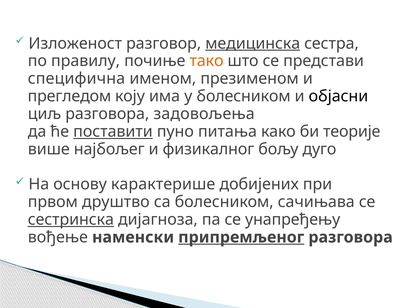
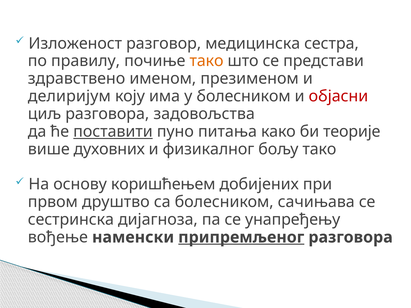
медицинска underline: present -> none (253, 43)
специфична: специфична -> здравствено (77, 79)
прегледом: прегледом -> делиријум (69, 96)
објасни colour: black -> red (338, 96)
задовољења: задовољења -> задовољства (204, 114)
најбољег: најбољег -> духовних (109, 149)
бољу дуго: дуго -> тако (319, 149)
карактерише: карактерише -> коришћењем (163, 185)
сестринска underline: present -> none (71, 220)
